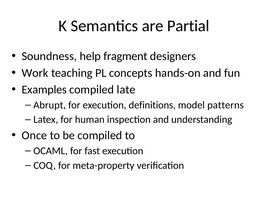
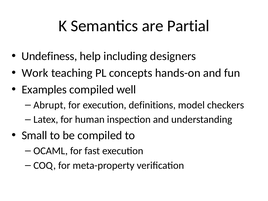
Soundness: Soundness -> Undefiness (49, 56)
fragment: fragment -> including (125, 56)
late: late -> well (126, 90)
patterns: patterns -> checkers (226, 105)
Once: Once -> Small (34, 135)
